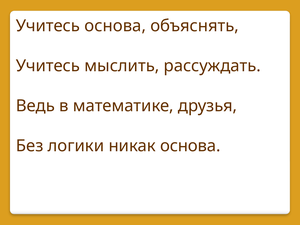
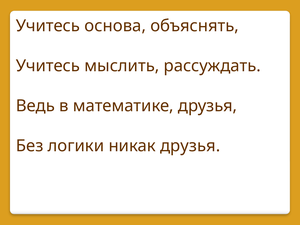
никак основа: основа -> друзья (190, 146)
